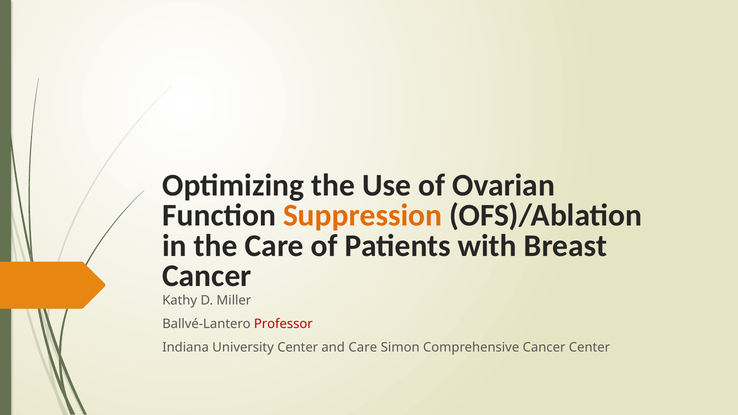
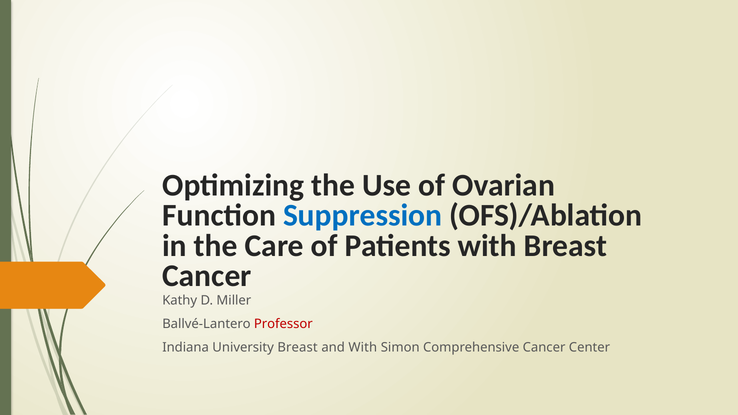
Suppression colour: orange -> blue (363, 216)
University Center: Center -> Breast (298, 347)
and Care: Care -> With (363, 347)
